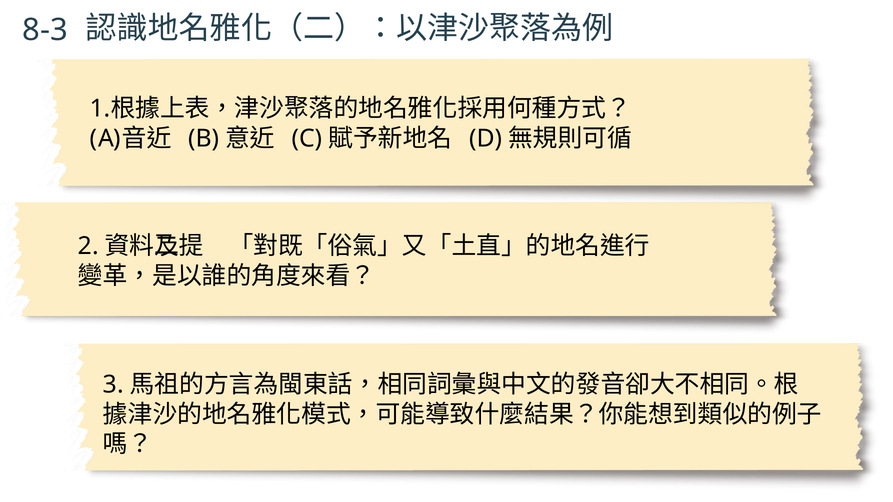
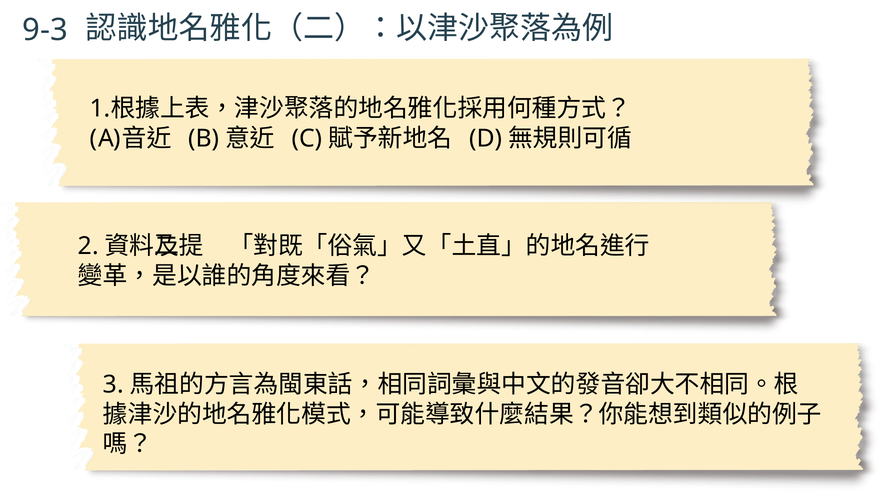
8-3: 8-3 -> 9-3 (45, 30)
